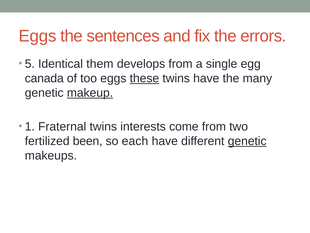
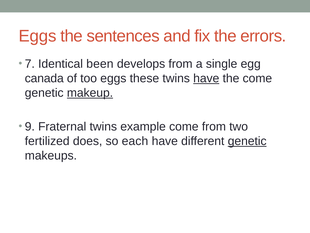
5: 5 -> 7 (30, 64)
them: them -> been (100, 64)
these underline: present -> none (144, 78)
have underline: none -> present (206, 78)
the many: many -> come (257, 78)
1: 1 -> 9 (30, 126)
interests: interests -> example (143, 126)
been: been -> does (88, 141)
